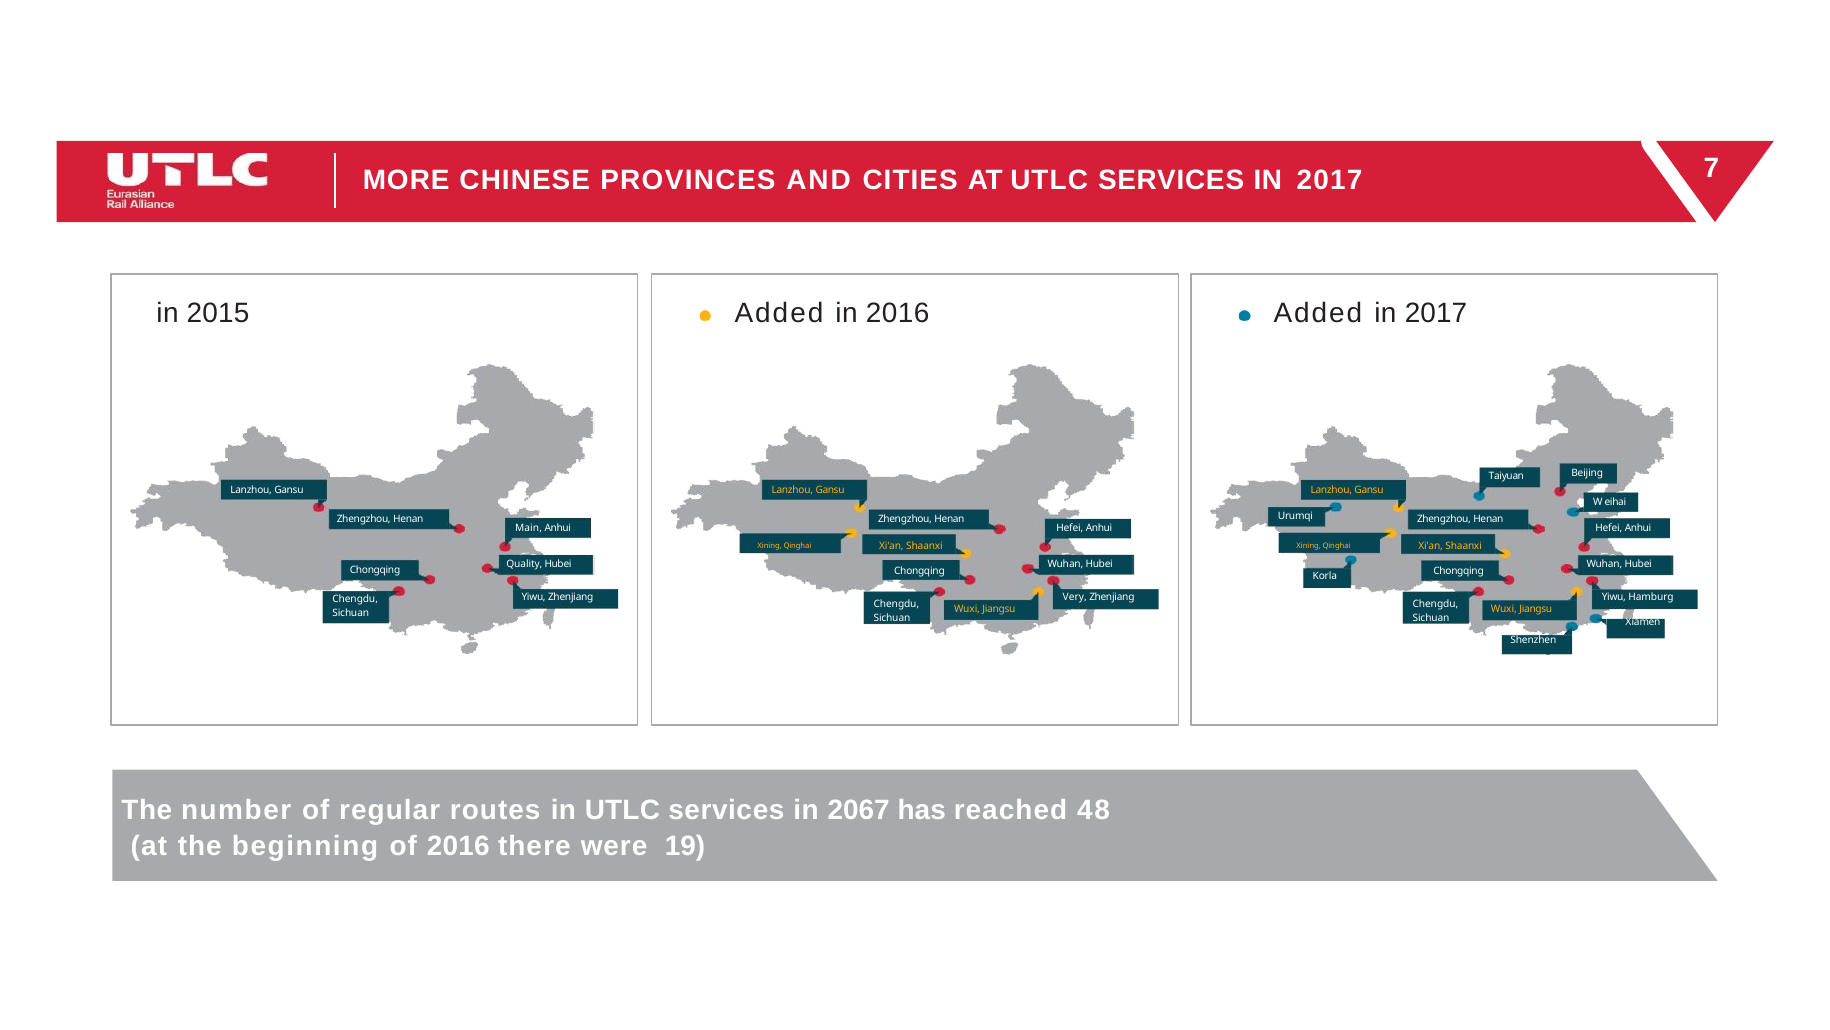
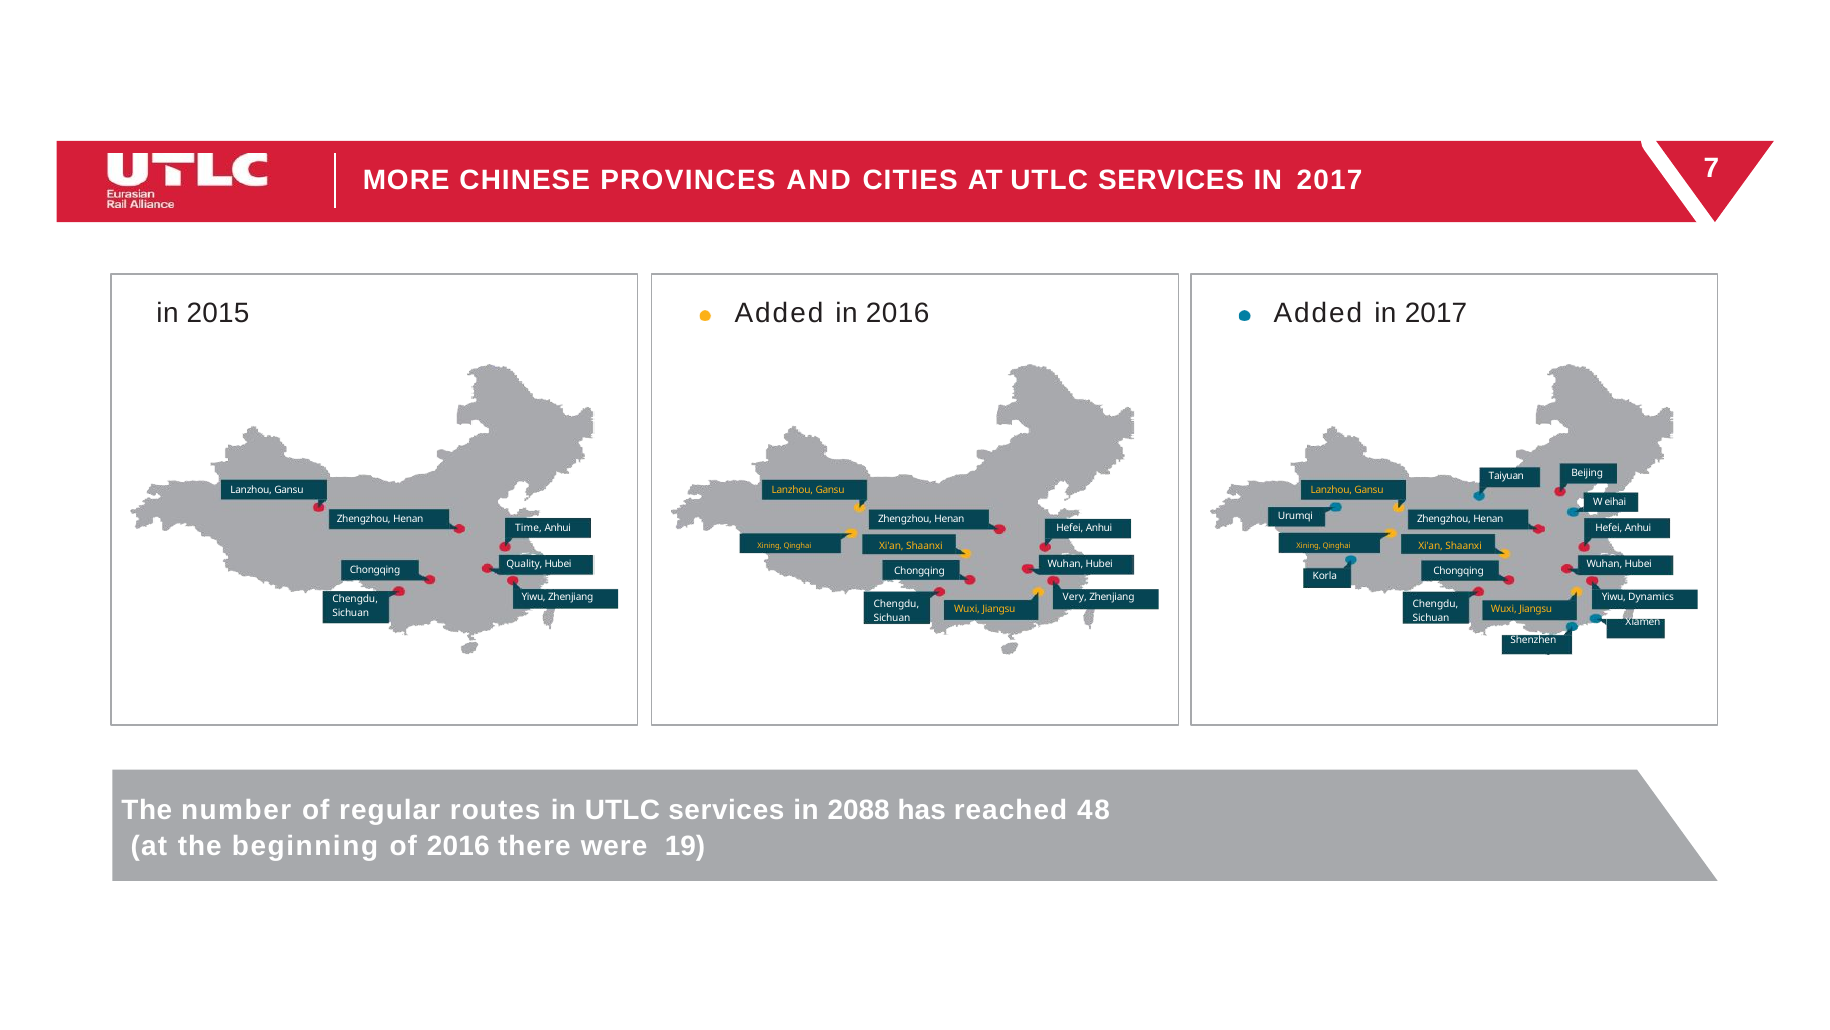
Main: Main -> Time (529, 528)
Hamburg: Hamburg -> Dynamics (1651, 597)
2067: 2067 -> 2088 (859, 810)
